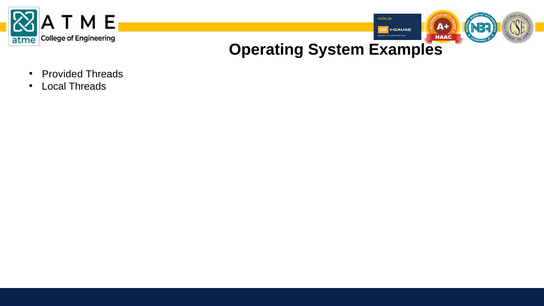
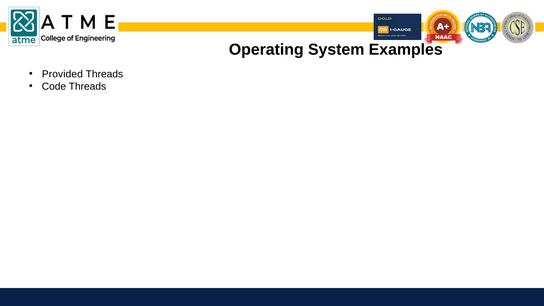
Local: Local -> Code (54, 86)
